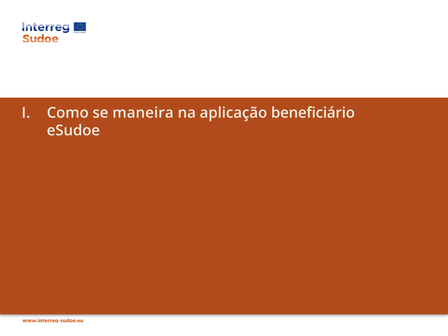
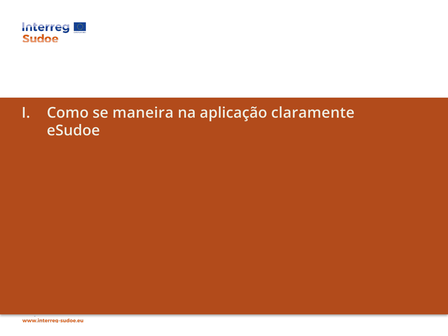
beneficiário: beneficiário -> claramente (313, 113)
